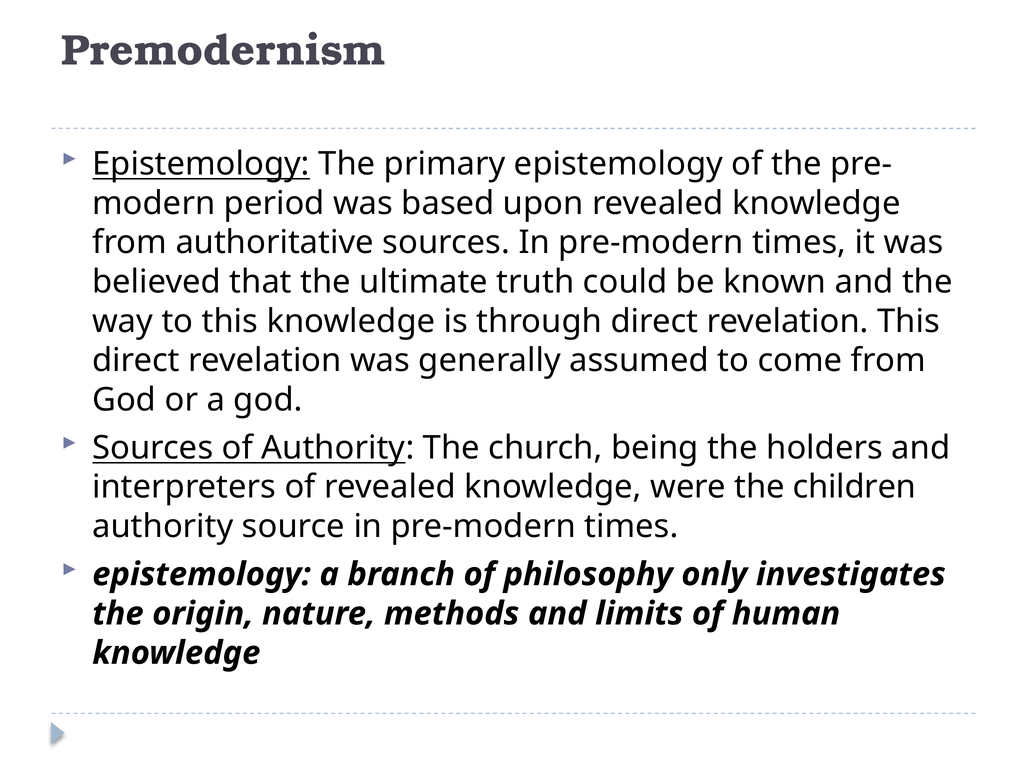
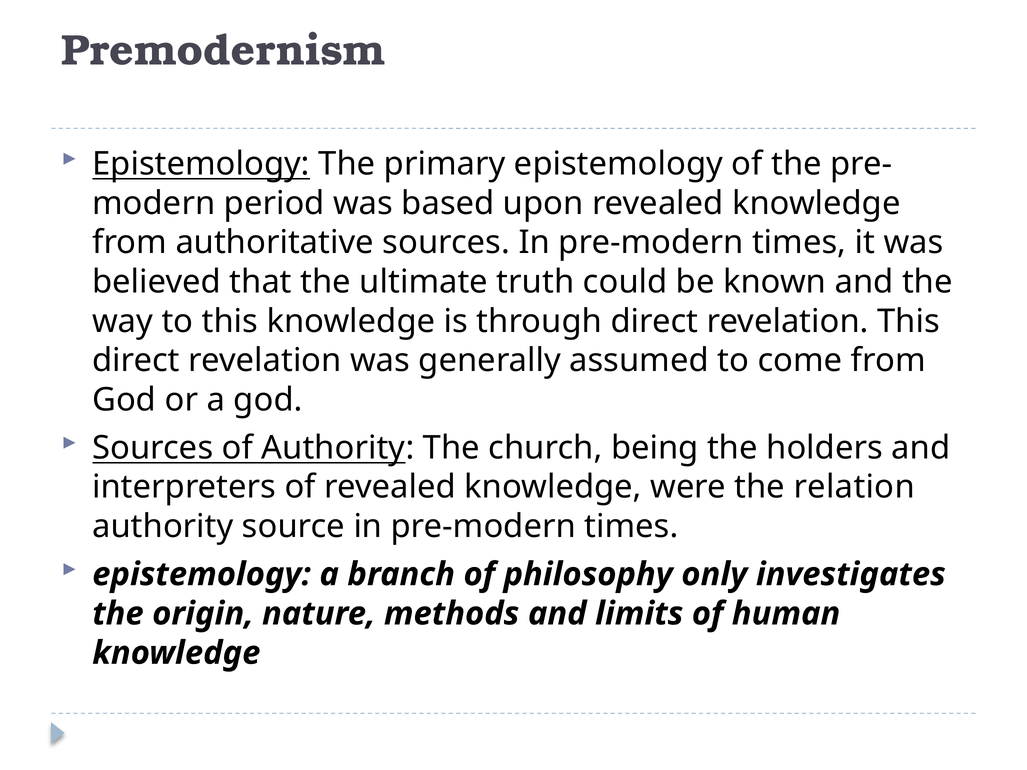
children: children -> relation (854, 487)
